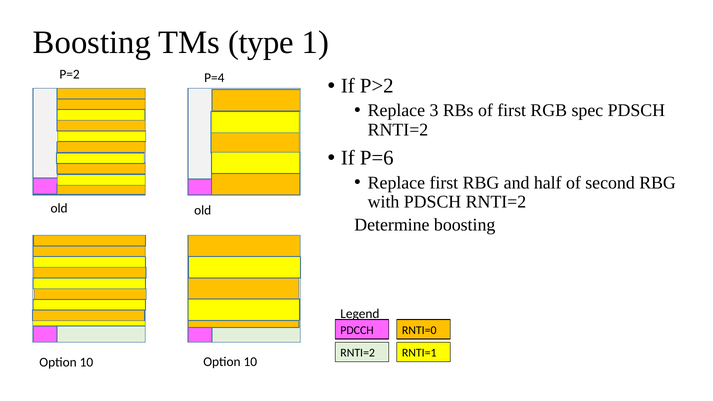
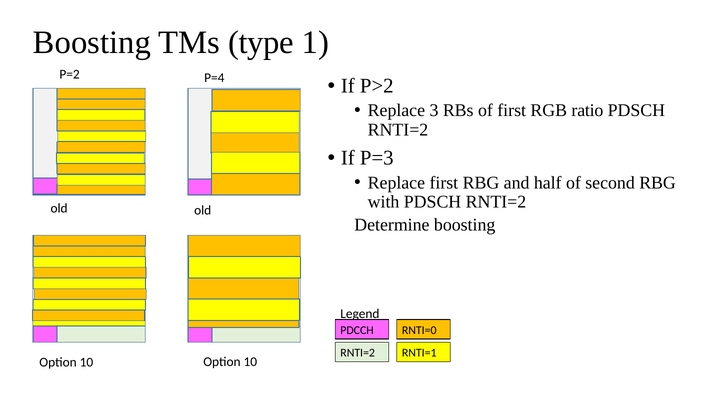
spec: spec -> ratio (587, 111)
P=6: P=6 -> P=3 (377, 158)
